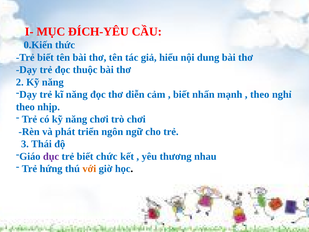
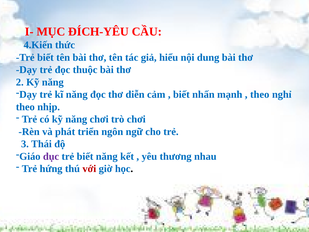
0.Kiến: 0.Kiến -> 4.Kiến (38, 45)
biết chức: chức -> năng (107, 156)
với colour: orange -> red (89, 169)
